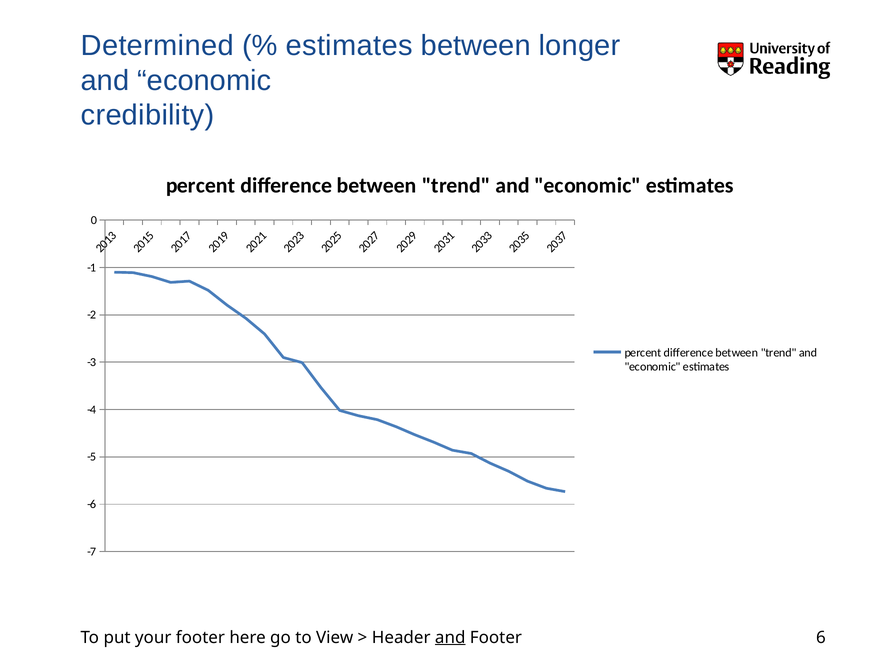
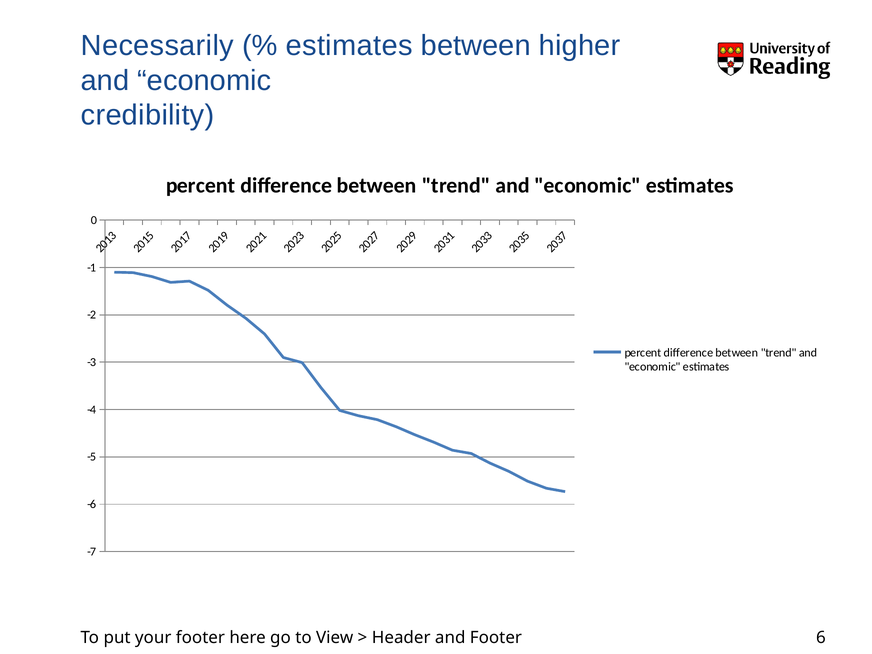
Determined: Determined -> Necessarily (157, 46)
longer: longer -> higher (580, 46)
and underline: present -> none (450, 637)
